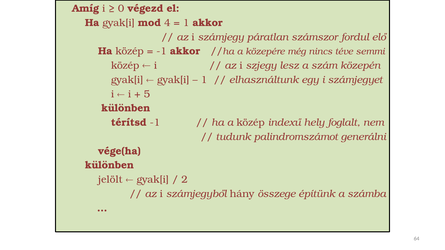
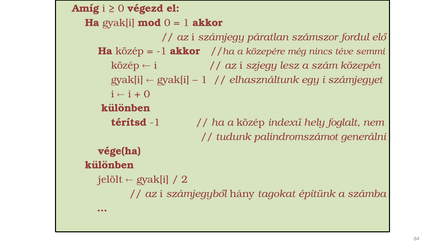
mod 4: 4 -> 0 (167, 23)
5: 5 -> 0 (147, 94)
összege: összege -> tagokat (276, 194)
